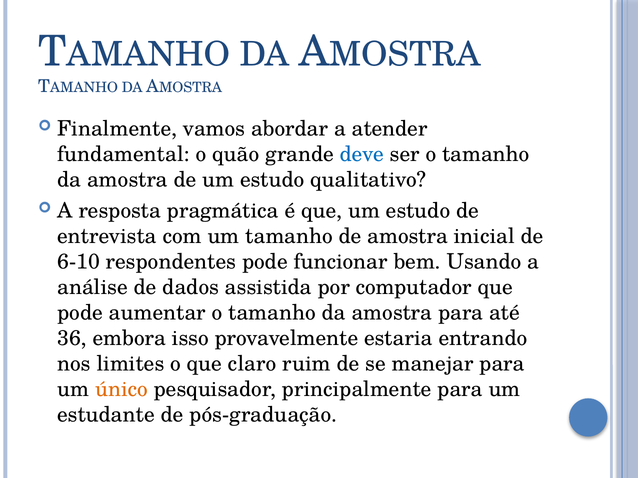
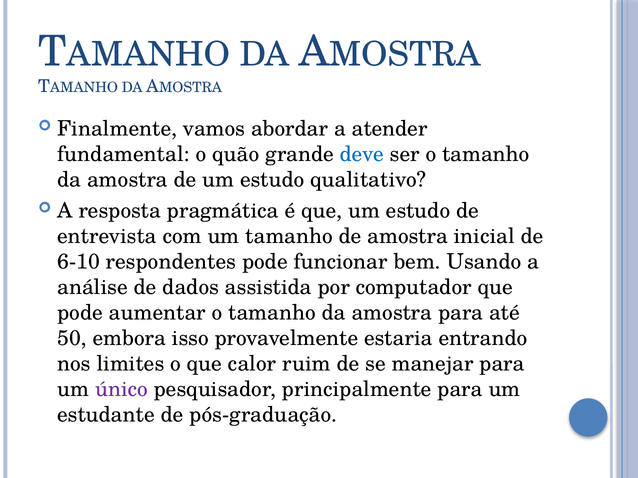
36: 36 -> 50 (72, 339)
claro: claro -> calor (252, 364)
único colour: orange -> purple (121, 390)
